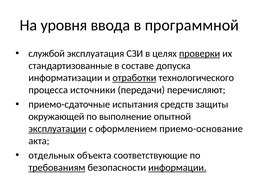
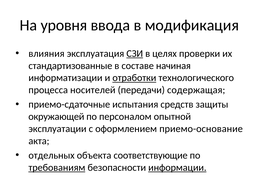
программной: программной -> модификация (192, 25)
службой: службой -> влияния (46, 53)
СЗИ underline: none -> present (135, 53)
проверки underline: present -> none (200, 53)
допуска: допуска -> начиная (173, 65)
источники: источники -> носителей (93, 90)
перечисляют: перечисляют -> содержащая (196, 90)
выполнение: выполнение -> персоналом (125, 116)
эксплуатации underline: present -> none (57, 128)
